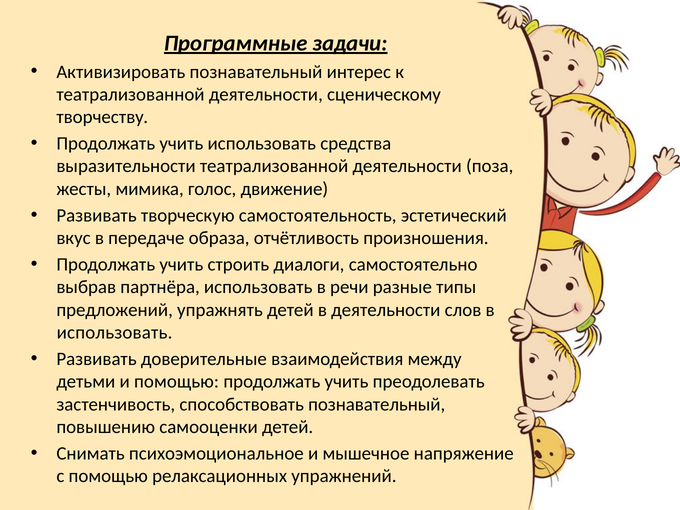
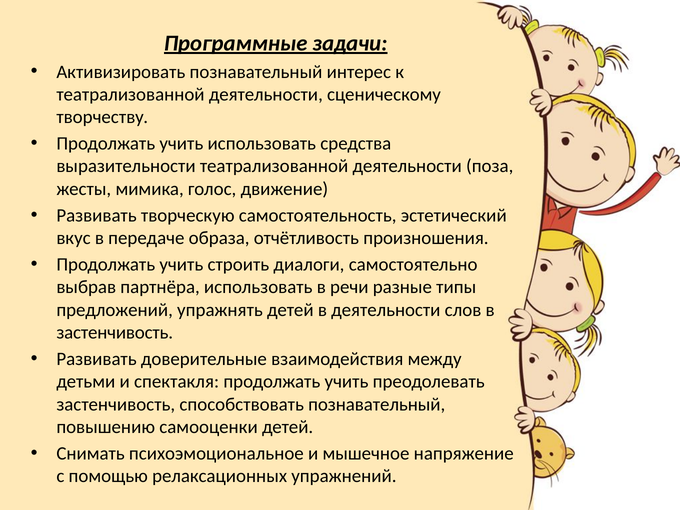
использовать: использовать -> застенчивость (115, 333)
и помощью: помощью -> спектакля (177, 382)
